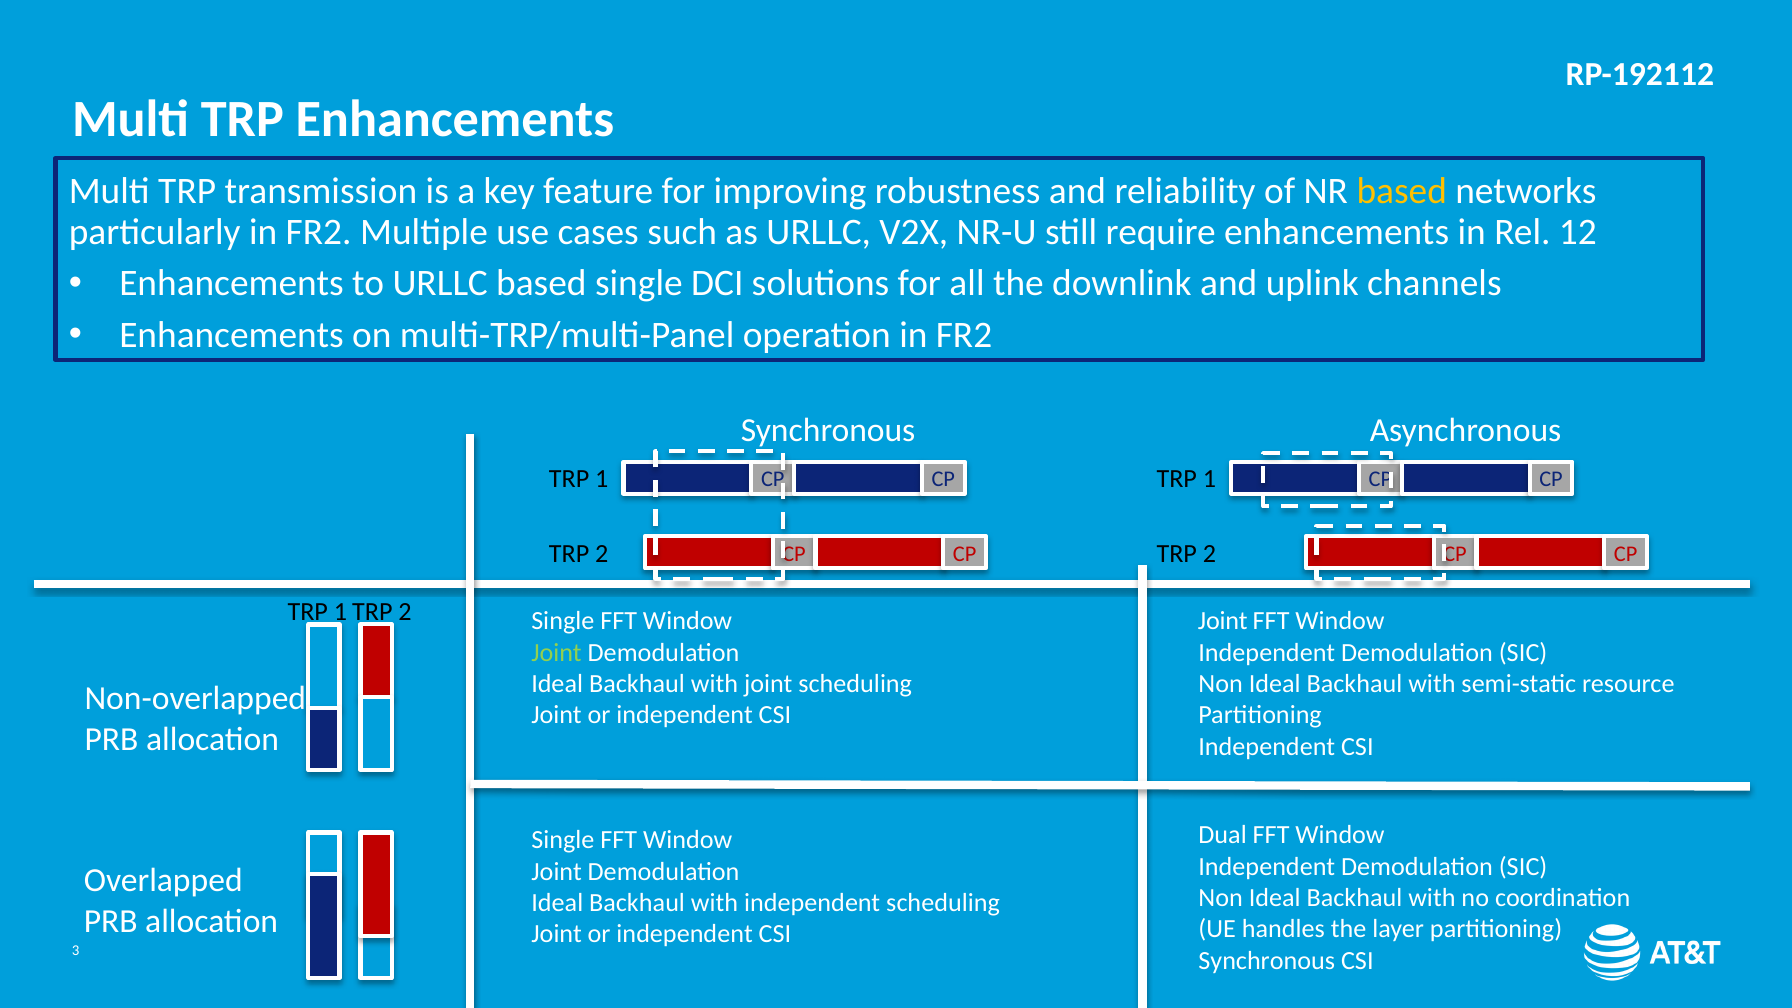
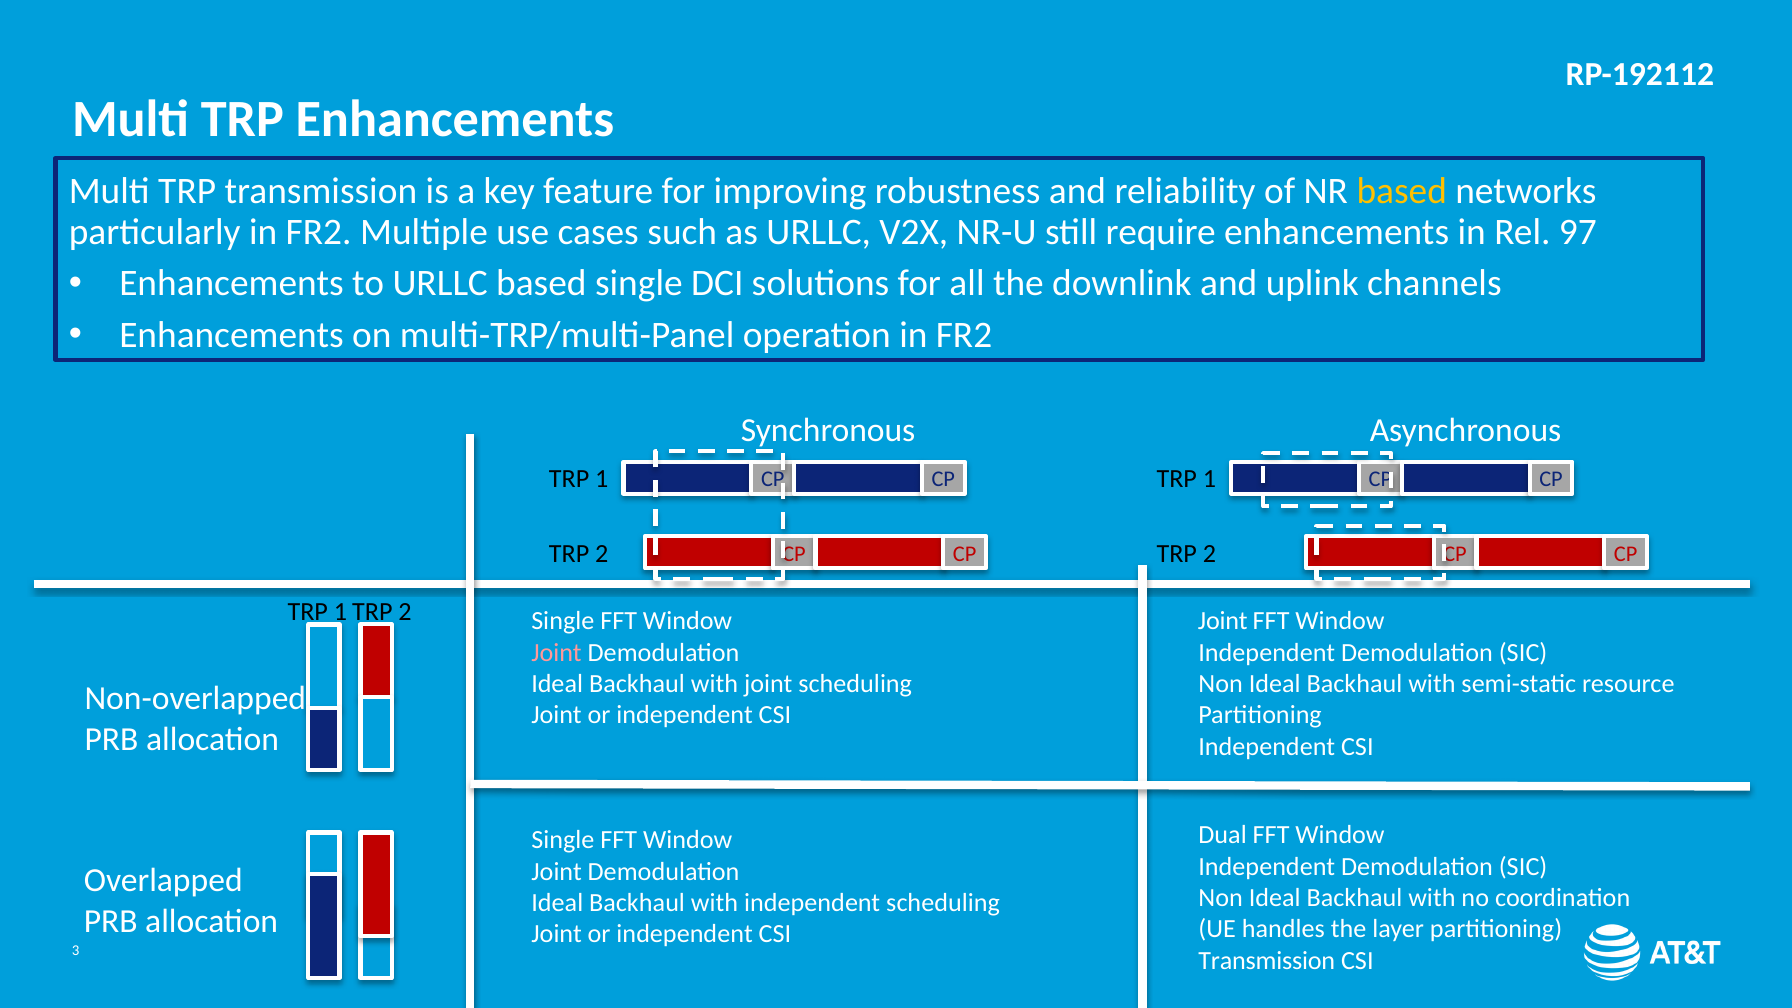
12: 12 -> 97 (1578, 232)
Joint colour: light green -> pink (557, 653)
Synchronous: Synchronous -> Transmission (1267, 961)
